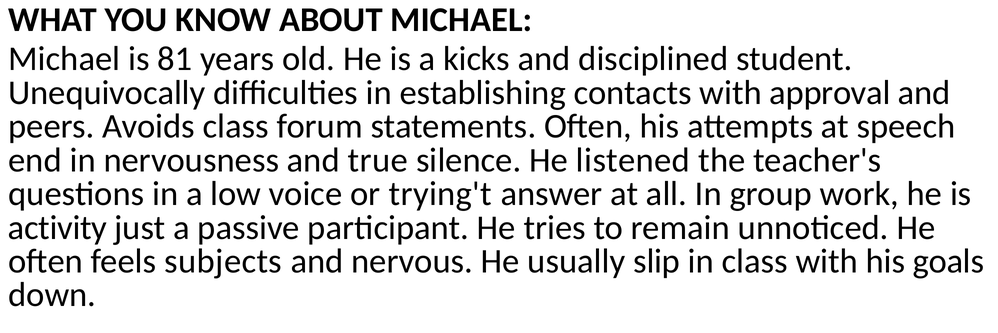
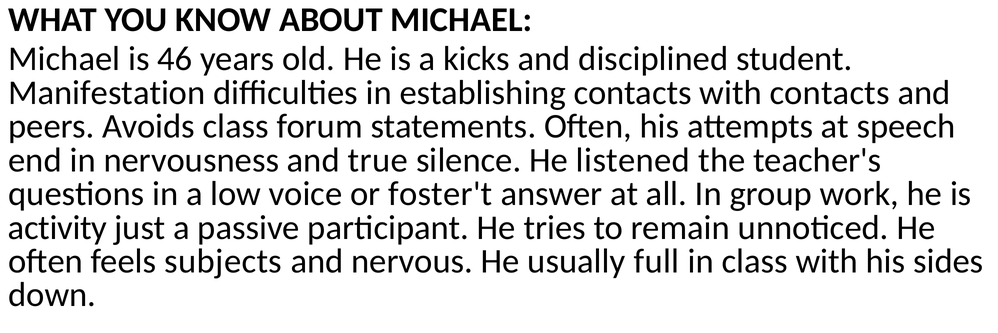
81: 81 -> 46 (175, 59)
Unequivocally: Unequivocally -> Manifestation (107, 93)
with approval: approval -> contacts (830, 93)
trying't: trying't -> foster't (440, 194)
slip: slip -> full (656, 261)
goals: goals -> sides (948, 261)
